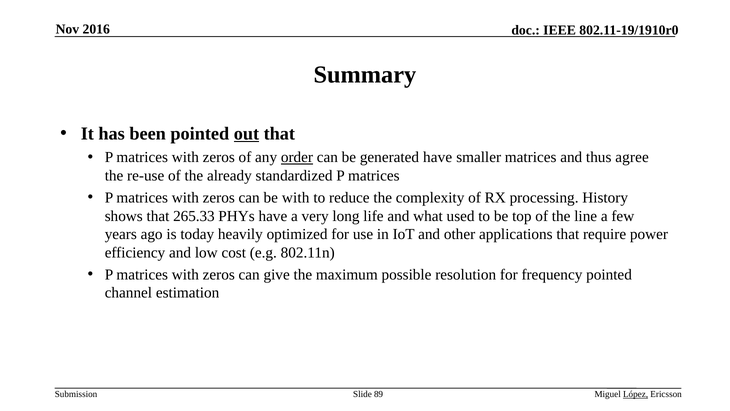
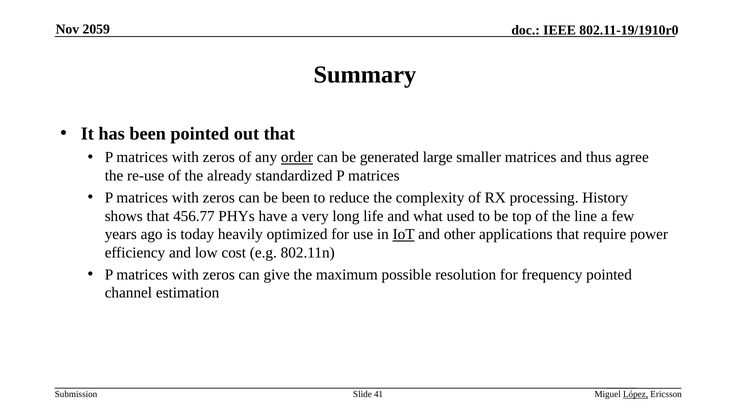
2016: 2016 -> 2059 (96, 29)
out underline: present -> none (246, 134)
generated have: have -> large (438, 157)
be with: with -> been (296, 198)
265.33: 265.33 -> 456.77 (194, 216)
IoT underline: none -> present (404, 234)
89: 89 -> 41 (379, 394)
